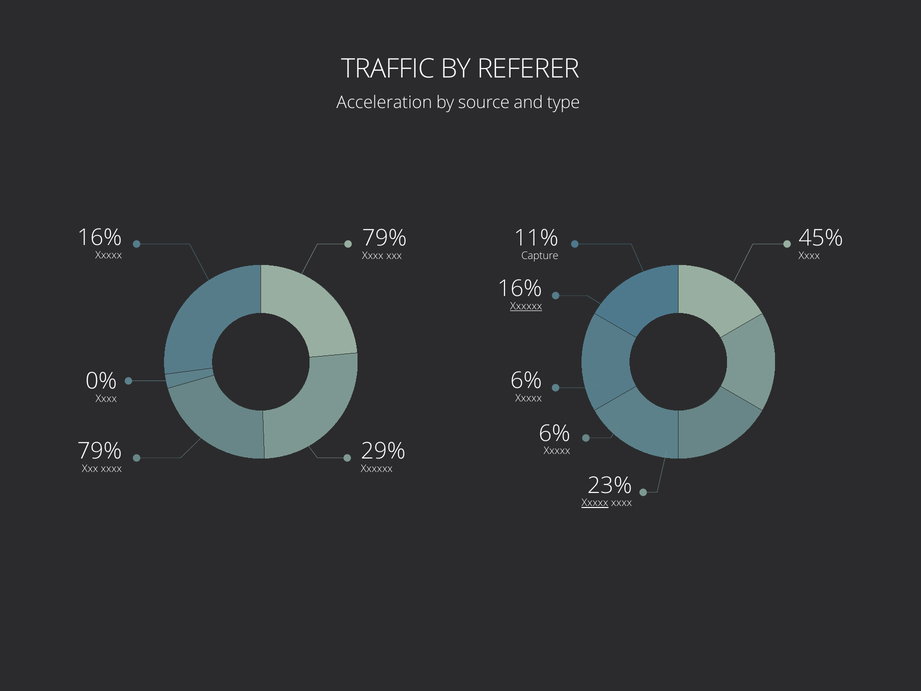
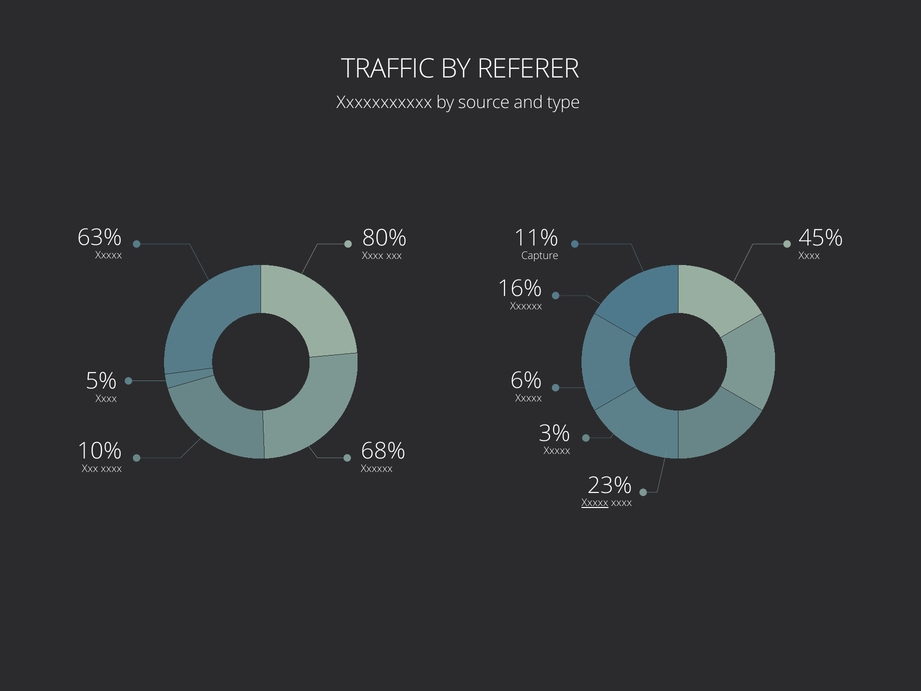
Acceleration: Acceleration -> Xxxxxxxxxxx (384, 103)
16%: 16% -> 63% (100, 238)
79%: 79% -> 80% (384, 238)
Xxxxxx underline: present -> none (526, 306)
0%: 0% -> 5% (101, 381)
6%: 6% -> 3% (555, 433)
79%: 79% -> 10% (100, 451)
29%: 29% -> 68% (383, 451)
